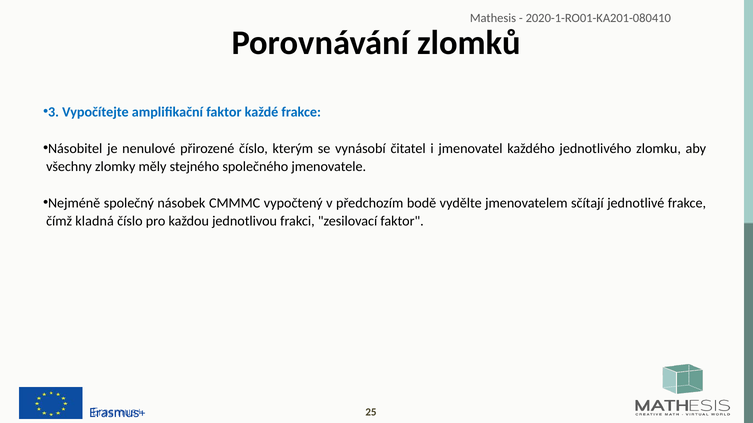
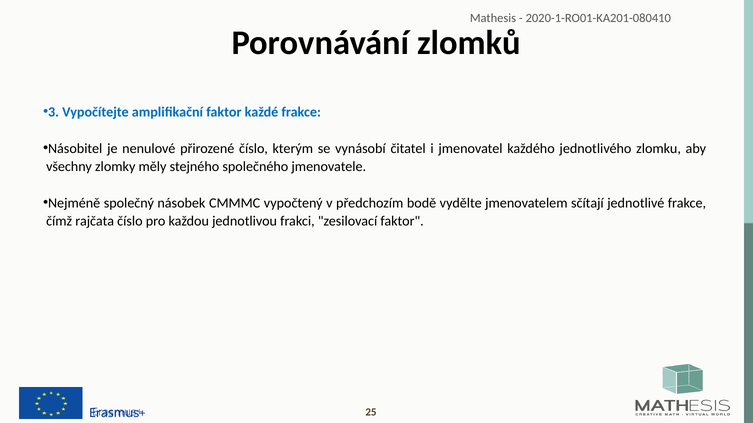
kladná: kladná -> rajčata (95, 221)
